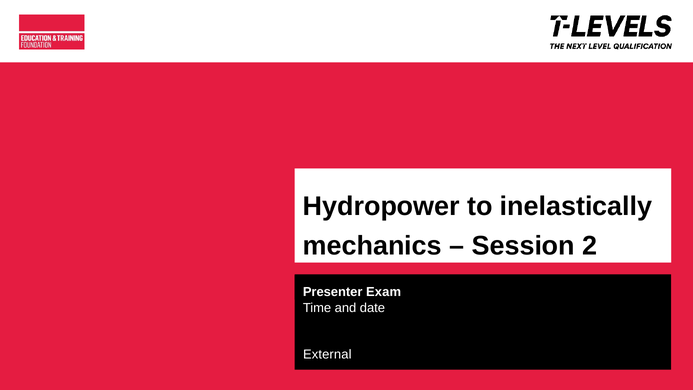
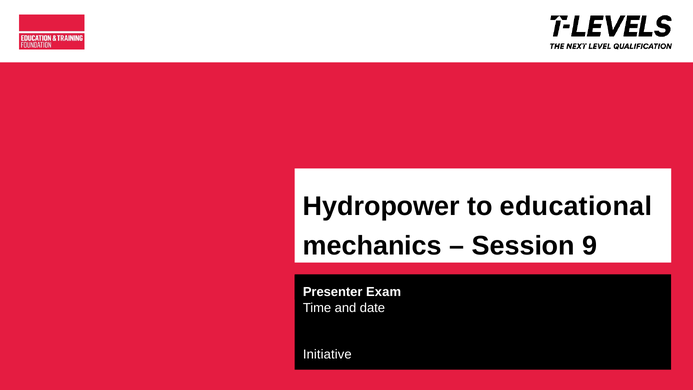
inelastically: inelastically -> educational (576, 206)
2: 2 -> 9 (590, 246)
External: External -> Initiative (327, 354)
